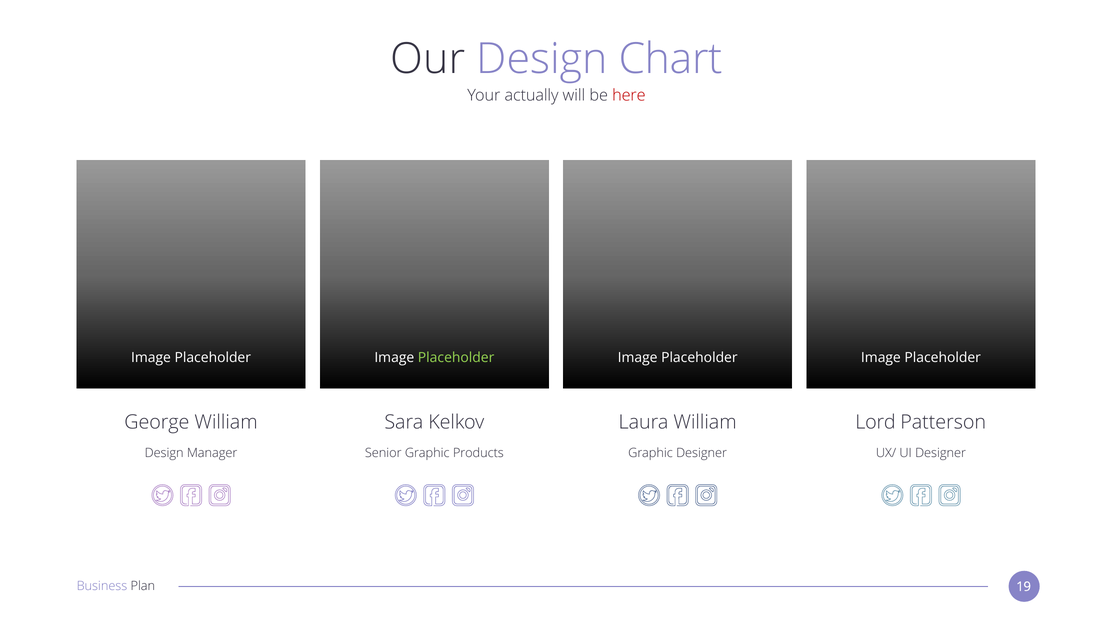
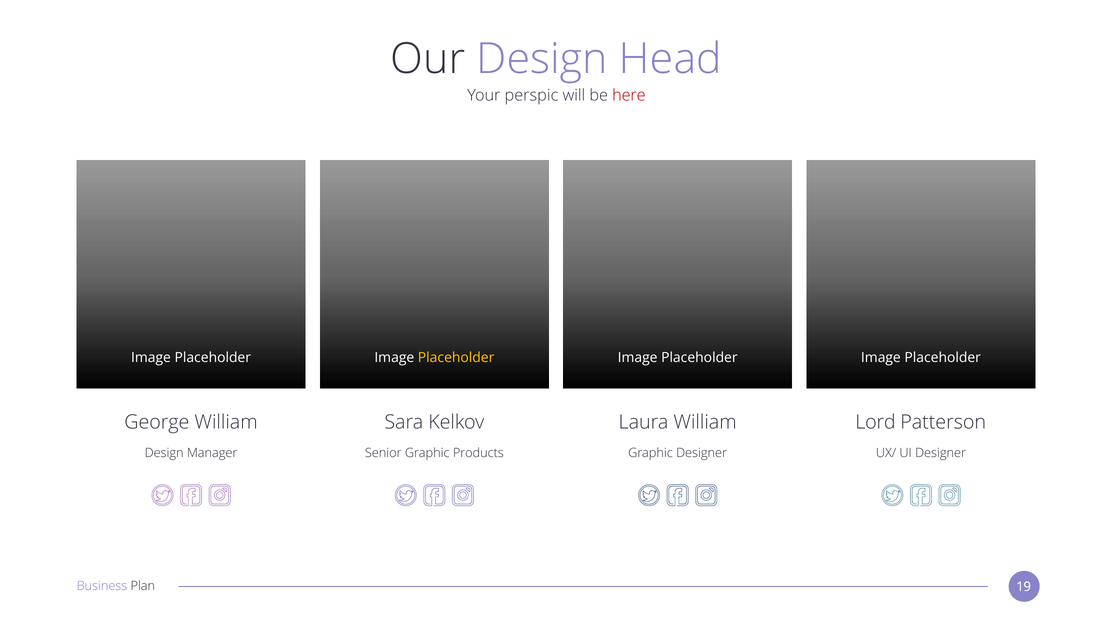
Chart: Chart -> Head (670, 59)
actually: actually -> perspic (531, 96)
Placeholder colour: light green -> yellow (456, 358)
